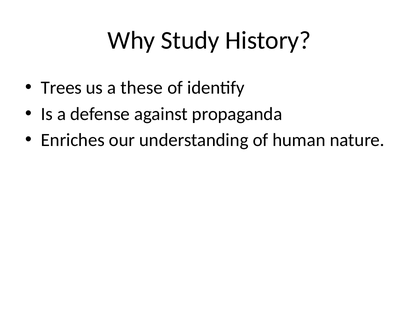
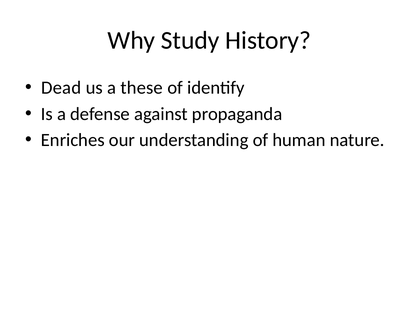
Trees: Trees -> Dead (61, 88)
